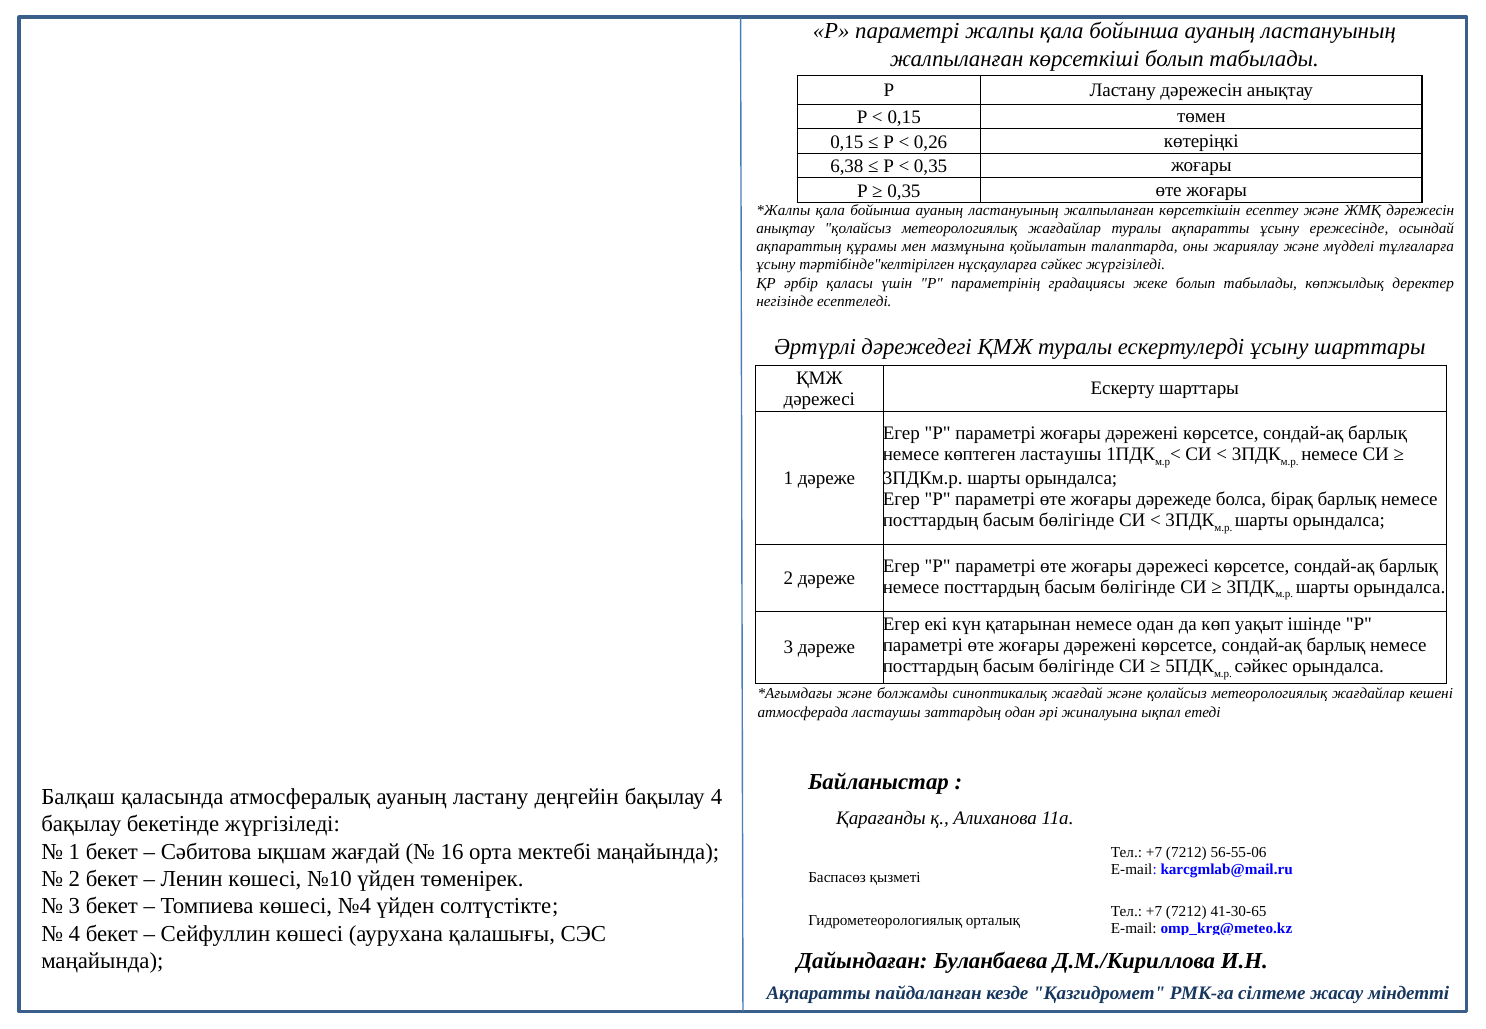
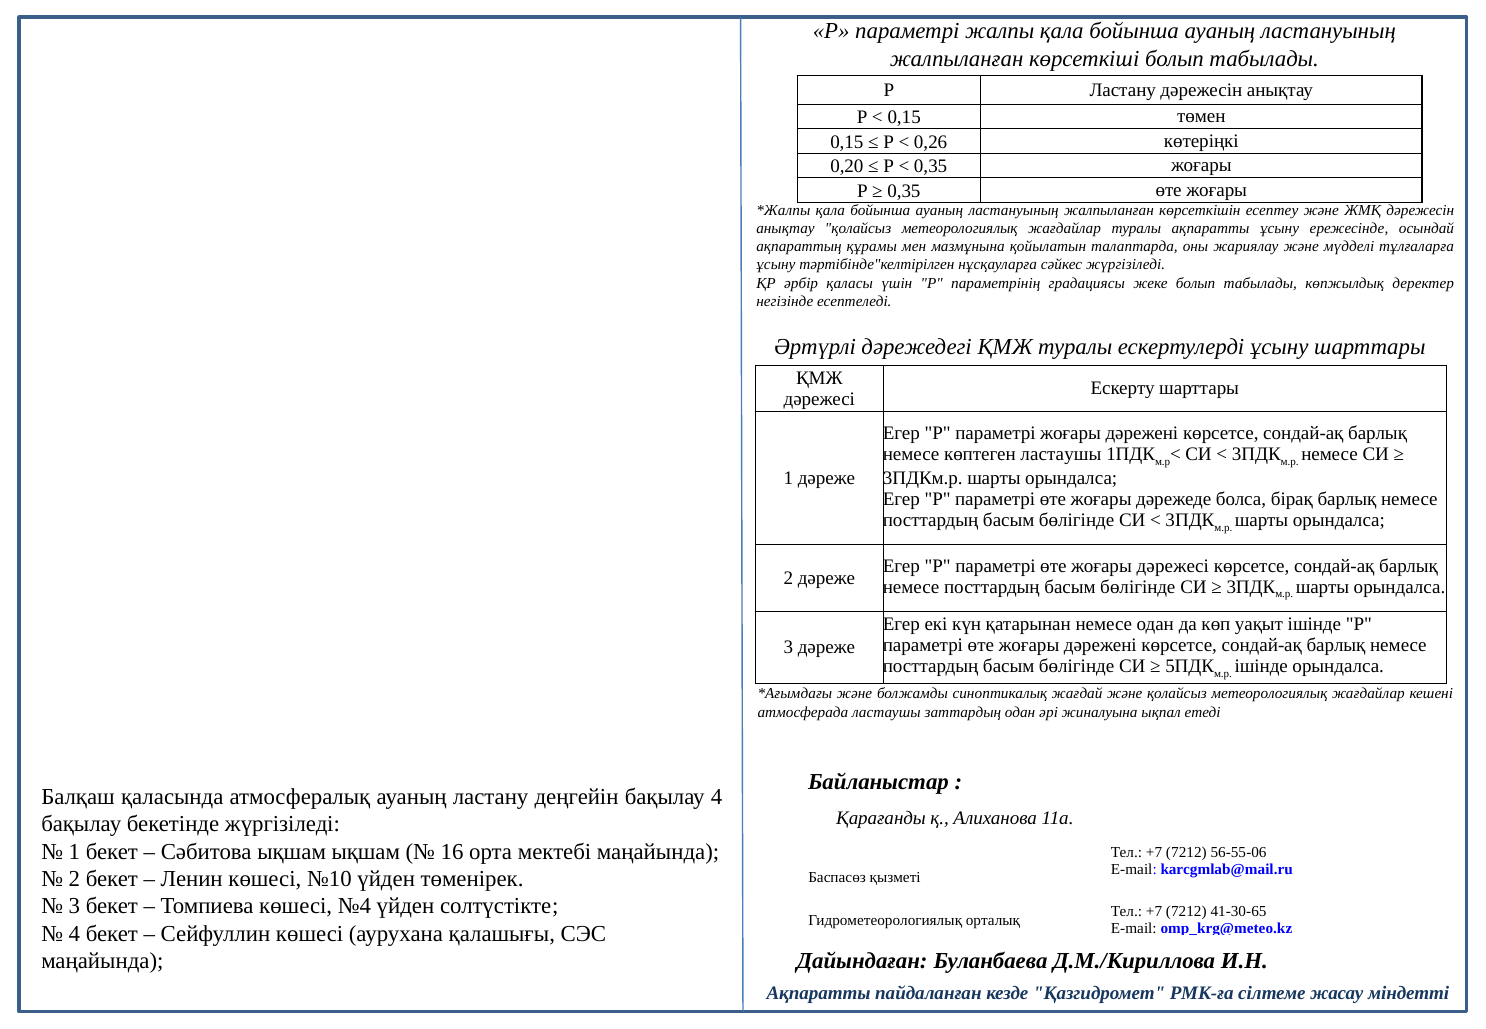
6,38: 6,38 -> 0,20 (847, 166)
сәйкес: сәйкес -> ішінде (1261, 666)
ықшам жағдай: жағдай -> ықшам (366, 851)
